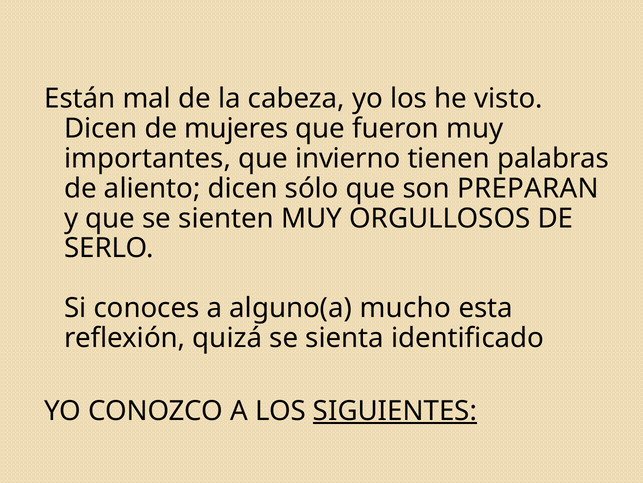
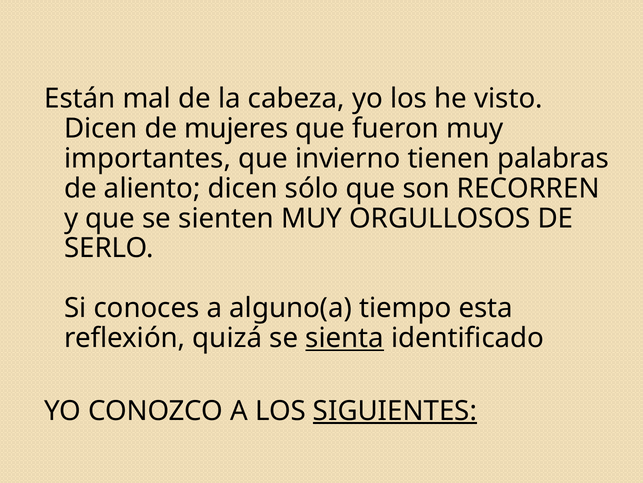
PREPARAN: PREPARAN -> RECORREN (528, 188)
mucho: mucho -> tiempo (405, 308)
sienta underline: none -> present (345, 338)
